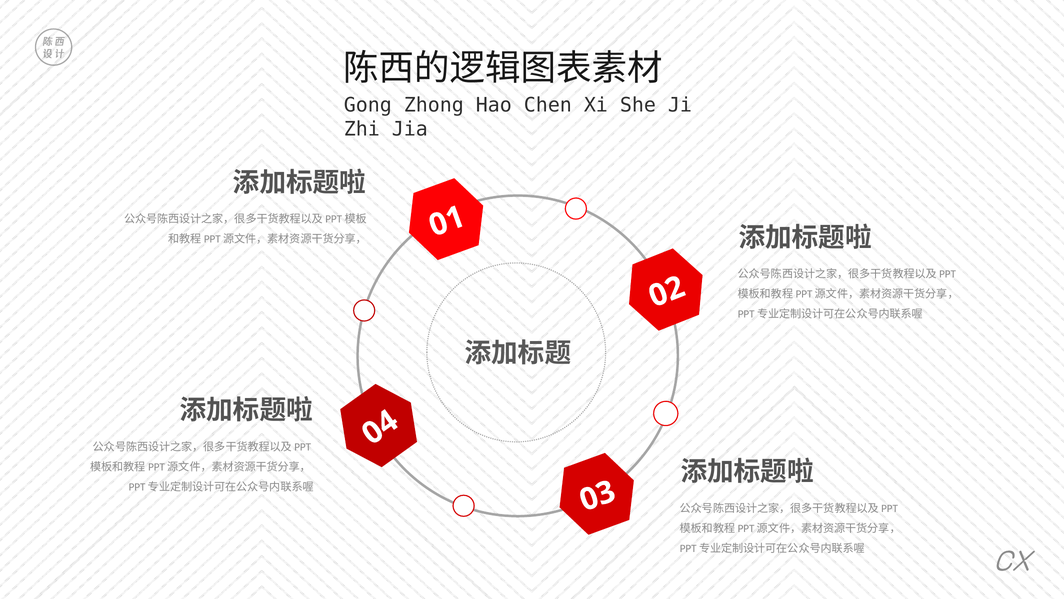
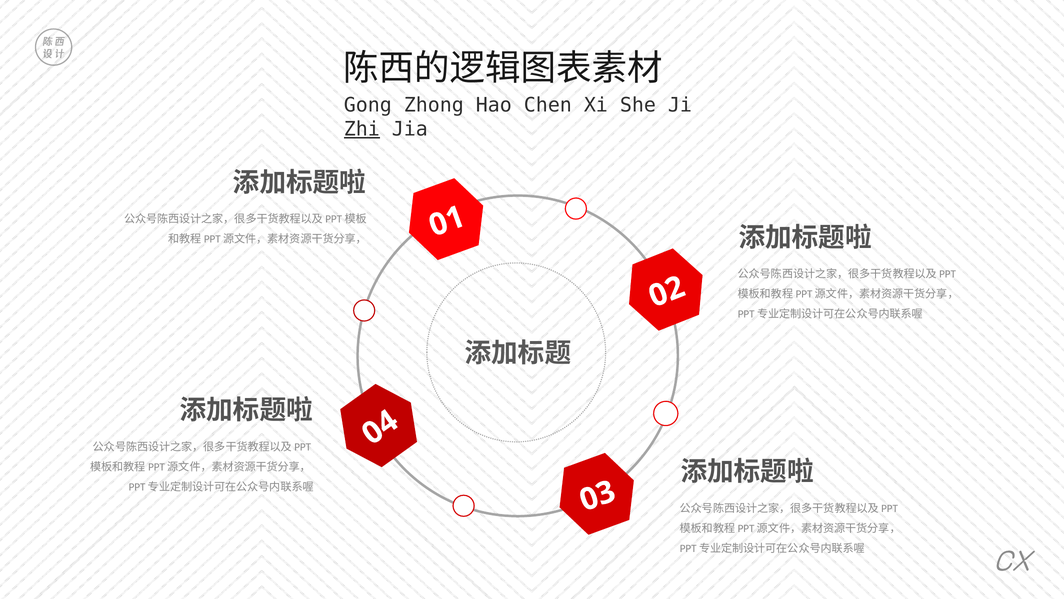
Zhi underline: none -> present (362, 129)
